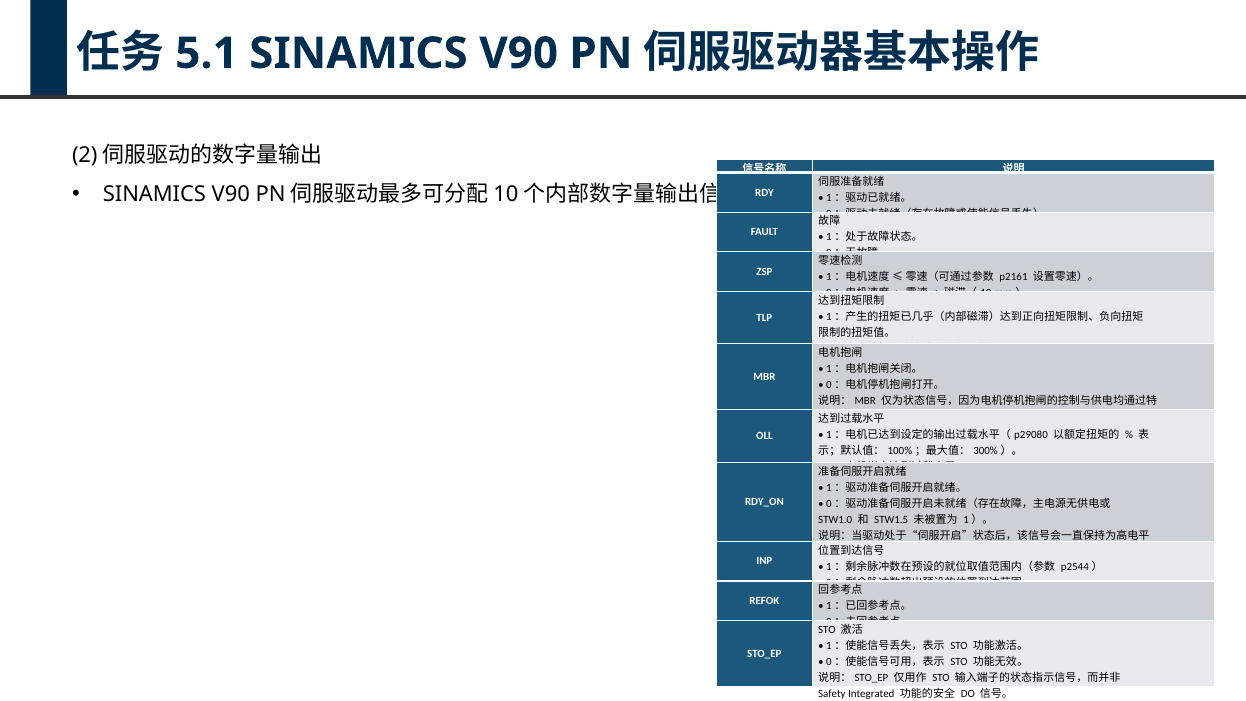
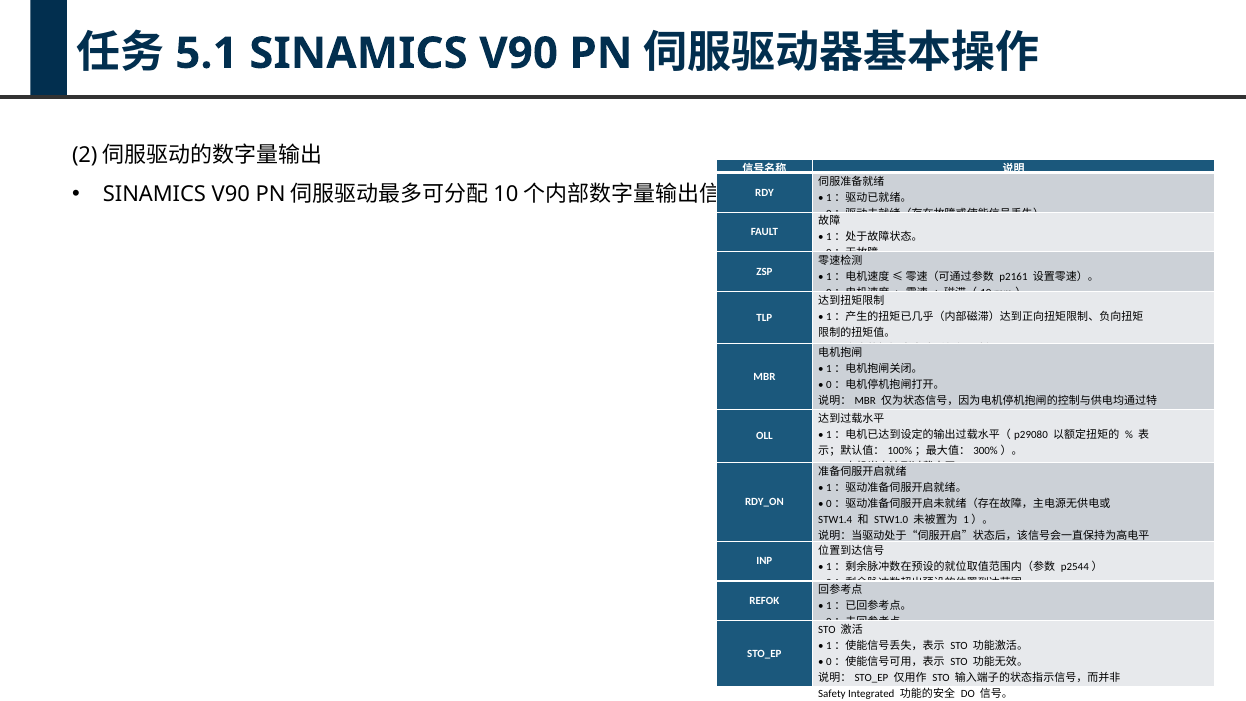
STW1.0: STW1.0 -> STW1.4 (835, 519)
STW1.5: STW1.5 -> STW1.0 (891, 519)
